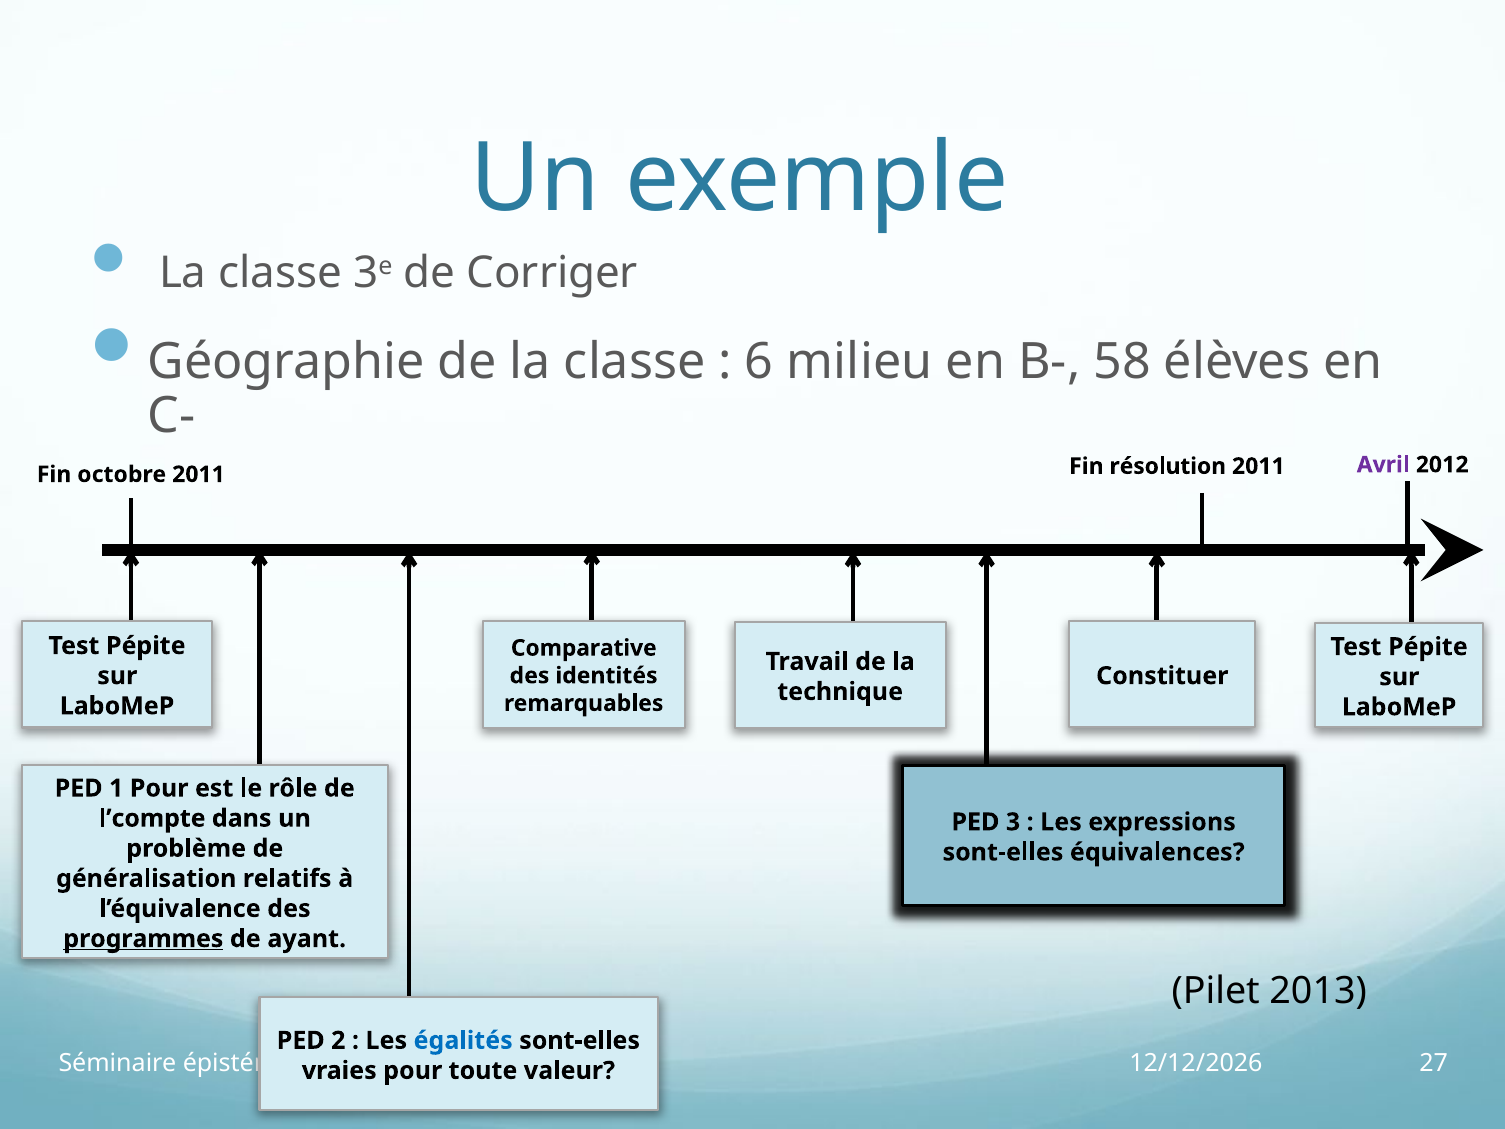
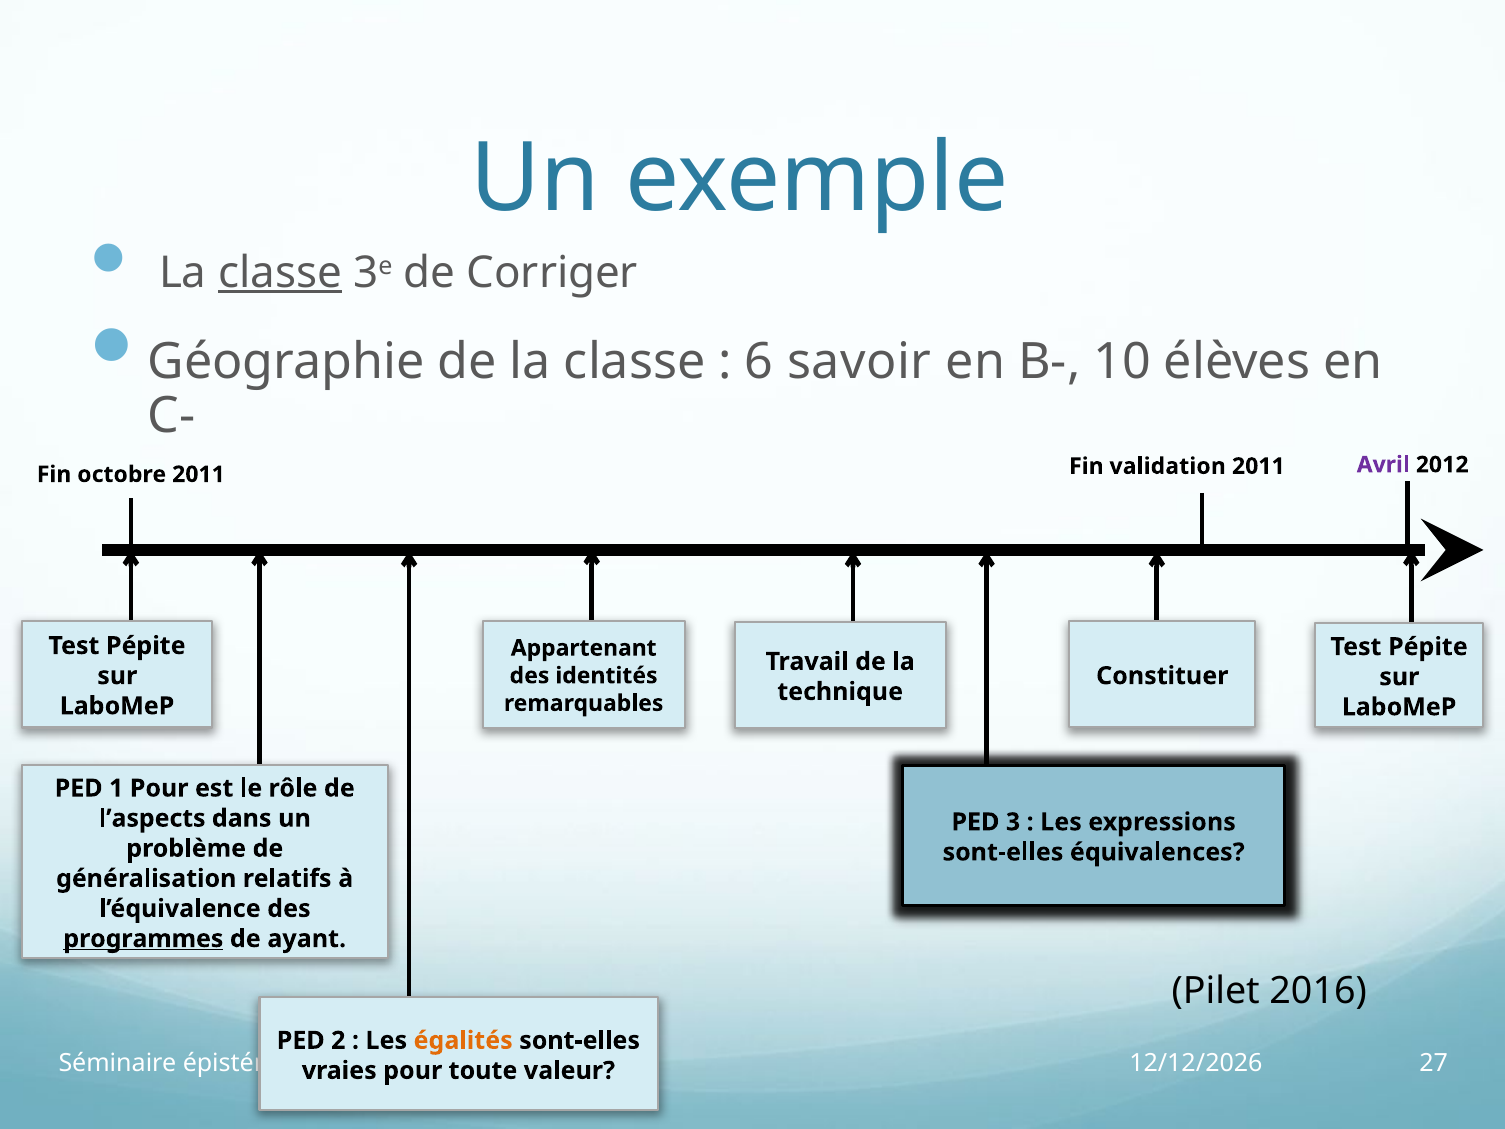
classe underline: none -> present (280, 273)
milieu: milieu -> savoir (860, 362)
58: 58 -> 10 (1122, 362)
résolution: résolution -> validation (1168, 466)
Comparative: Comparative -> Appartenant (584, 648)
l’compte: l’compte -> l’aspects (152, 818)
2013: 2013 -> 2016 (1318, 991)
égalités colour: blue -> orange (463, 1040)
